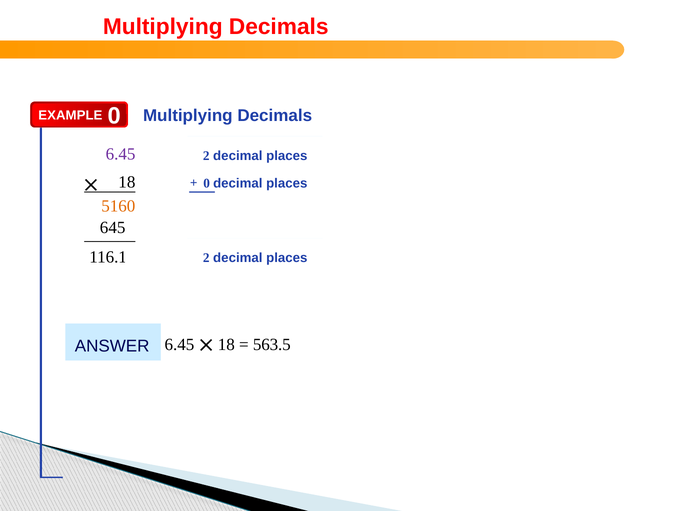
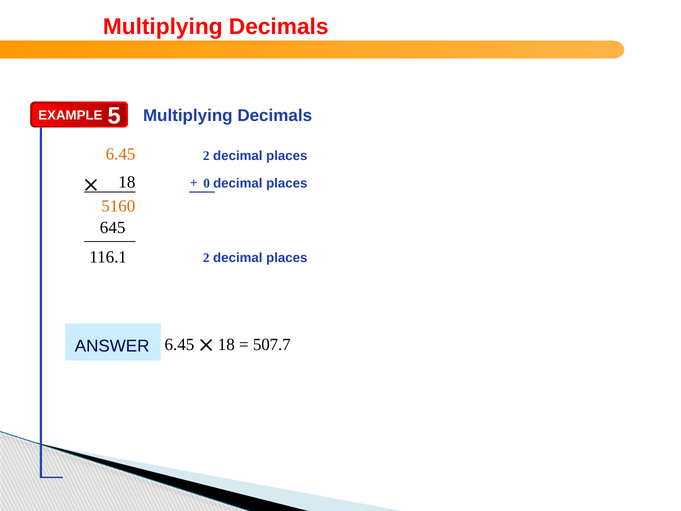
EXAMPLE 0: 0 -> 5 (114, 116)
6.45 colour: purple -> orange (121, 154)
563.5: 563.5 -> 507.7 (272, 345)
